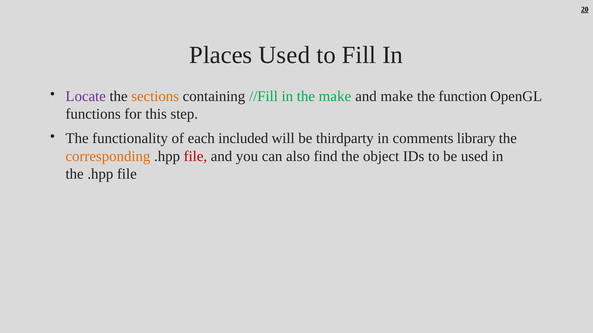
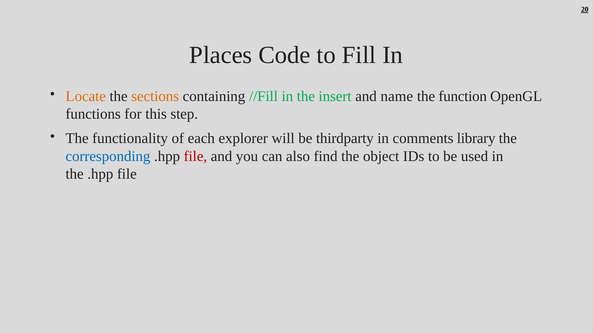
Places Used: Used -> Code (284, 55)
Locate colour: purple -> orange (86, 96)
the make: make -> insert (335, 96)
and make: make -> name (397, 96)
included: included -> explorer (243, 139)
corresponding colour: orange -> blue (108, 156)
